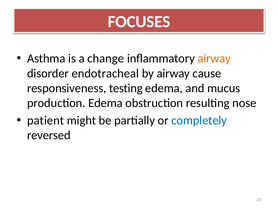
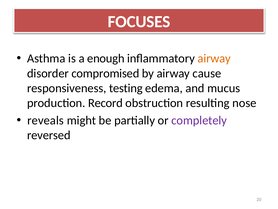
change: change -> enough (106, 58)
endotracheal: endotracheal -> compromised (105, 73)
production Edema: Edema -> Record (105, 103)
patient: patient -> reveals (46, 120)
completely colour: blue -> purple (199, 120)
